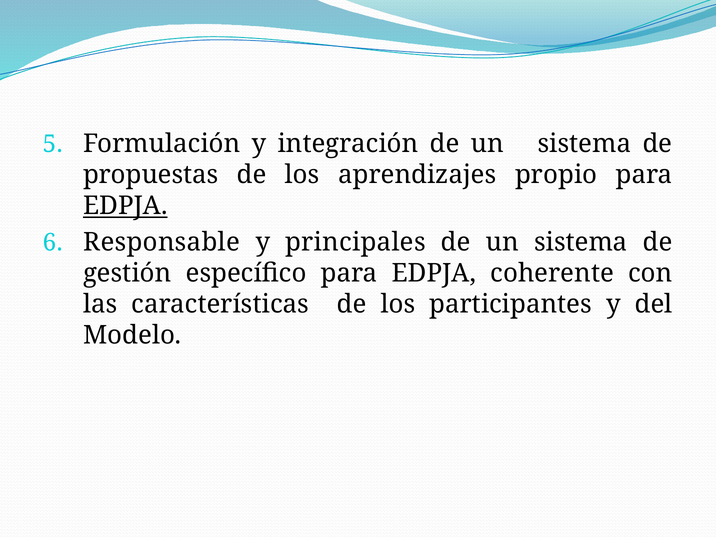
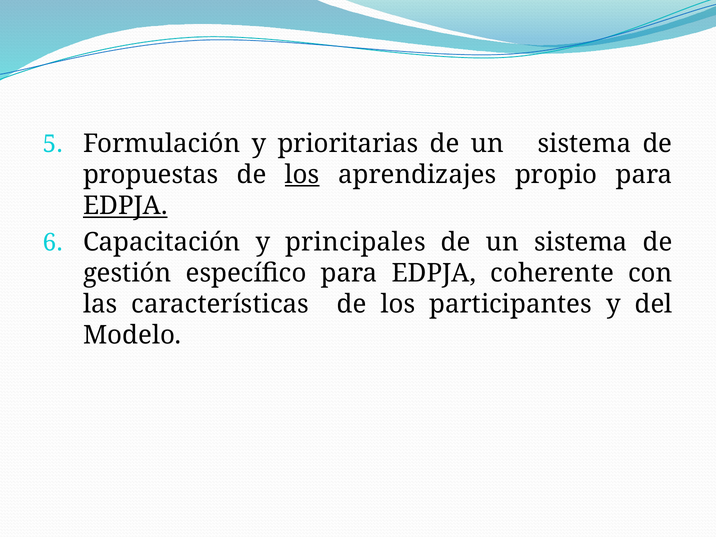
integración: integración -> prioritarias (348, 144)
los underline: none -> present (302, 175)
Responsable: Responsable -> Capacitación (162, 242)
